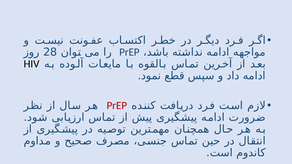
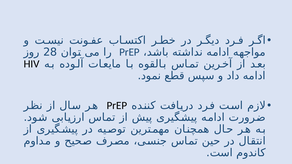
PrEP colour: red -> black (117, 106)
